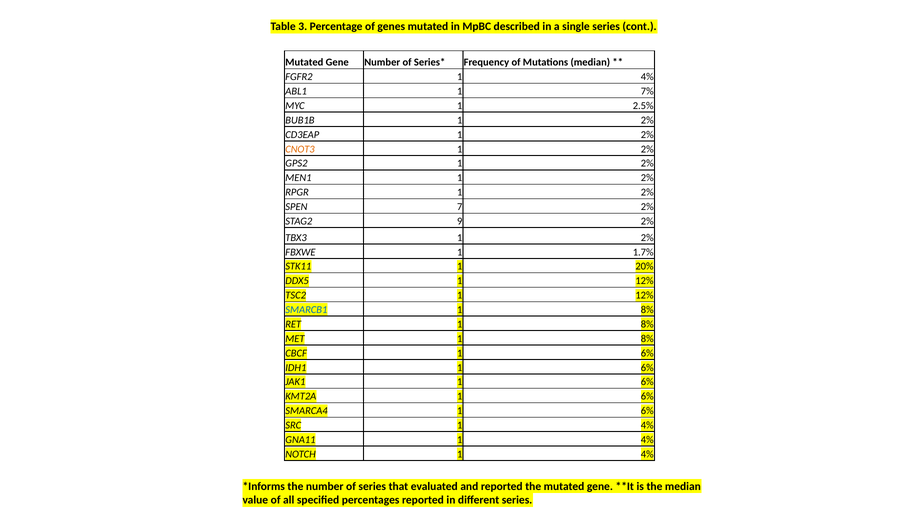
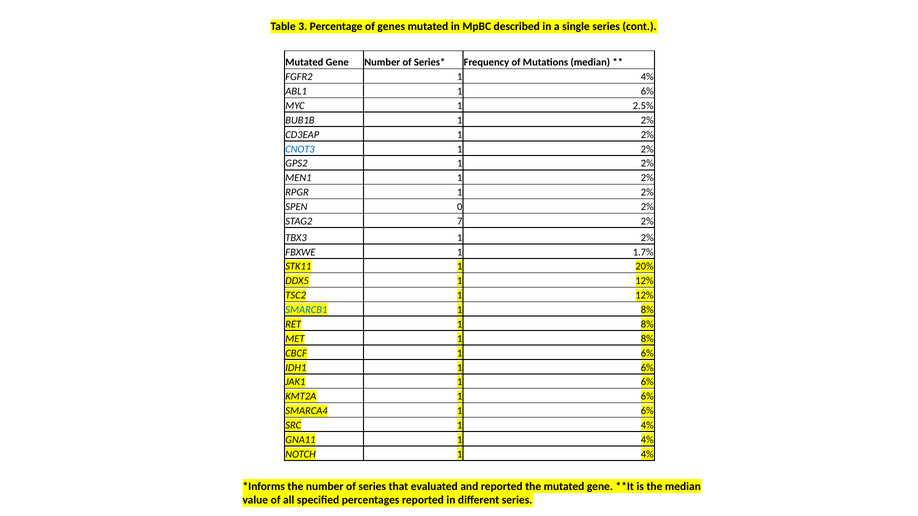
ABL1 1 7%: 7% -> 6% (647, 91)
CNOT3 colour: orange -> blue (300, 149)
7: 7 -> 0 (460, 207)
9: 9 -> 7 (460, 221)
